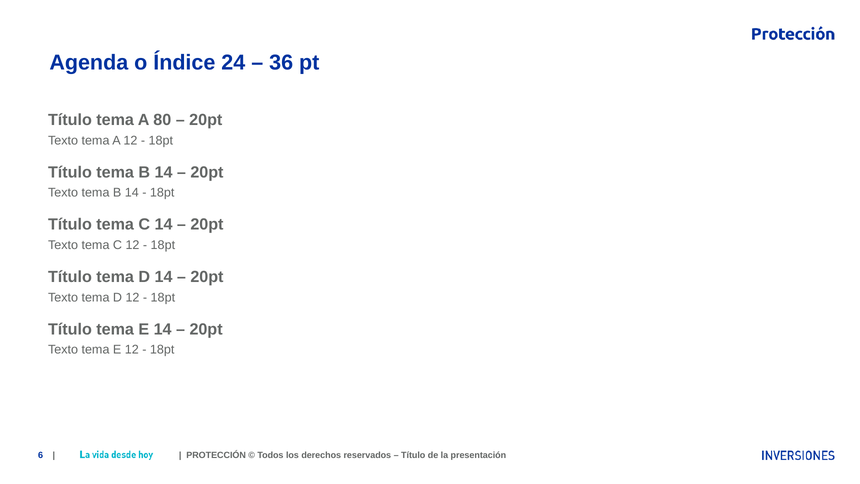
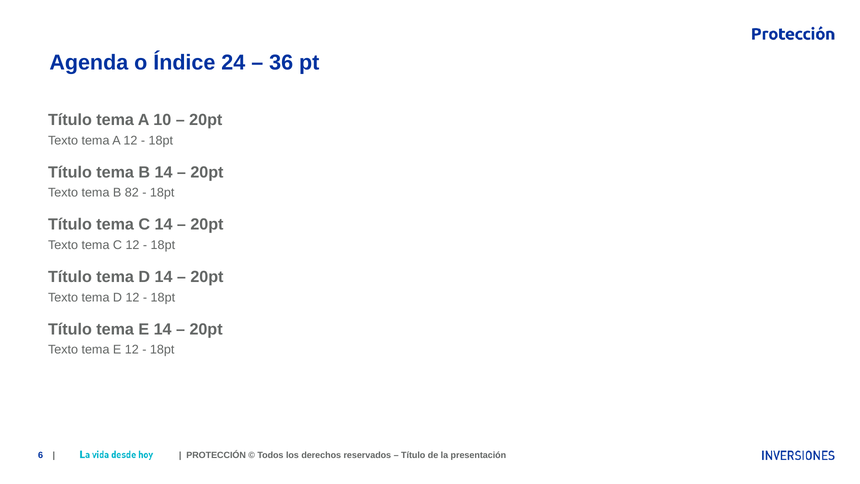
80: 80 -> 10 (162, 120)
Texto tema B 14: 14 -> 82 (132, 193)
